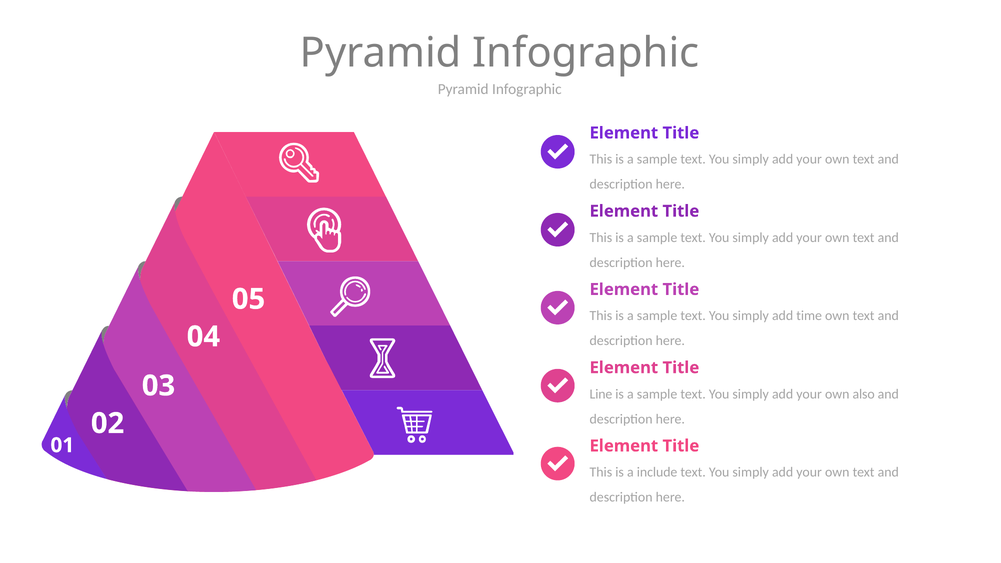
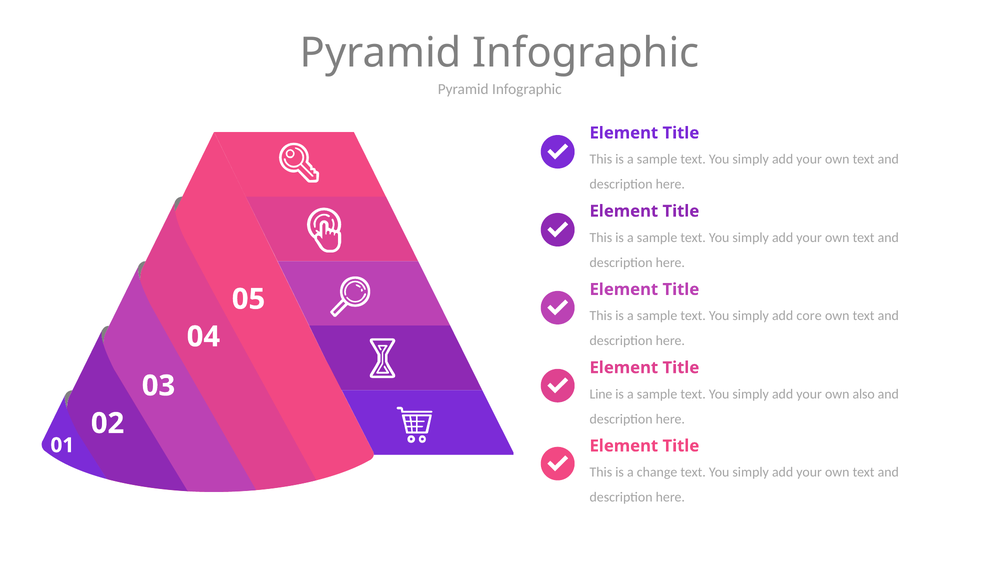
time: time -> core (809, 316)
include: include -> change (657, 472)
